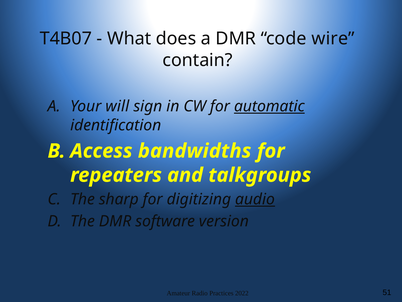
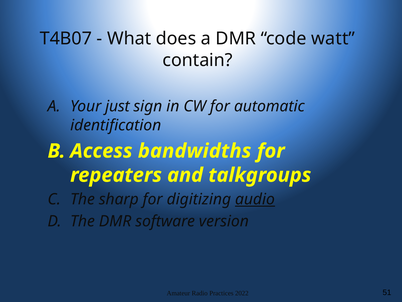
wire: wire -> watt (333, 39)
will: will -> just (117, 106)
automatic underline: present -> none (269, 106)
